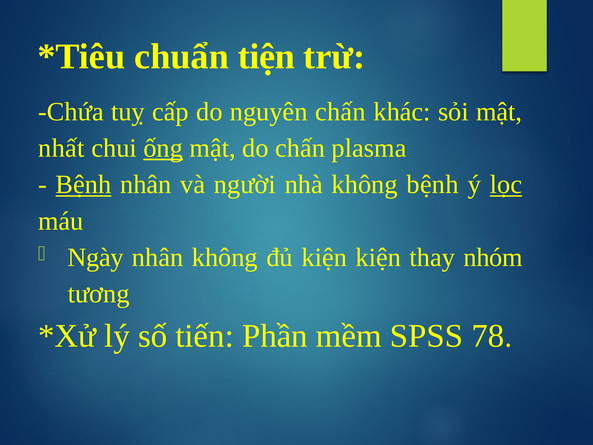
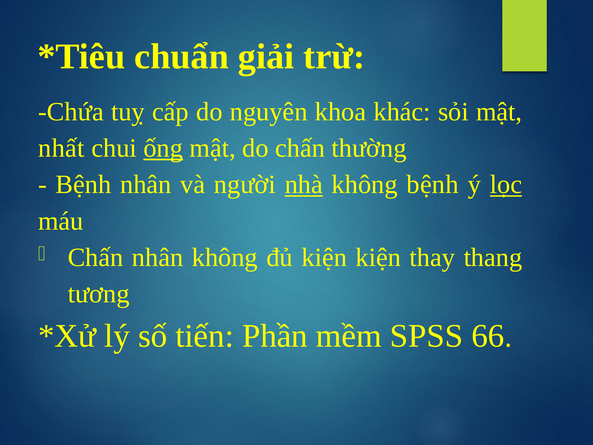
tiện: tiện -> giải (266, 57)
nguyên chấn: chấn -> khoa (341, 112)
plasma: plasma -> thường (369, 148)
Bệnh underline: present -> none (83, 185)
nhà underline: none -> present (304, 185)
Ngày: Ngày -> Chấn (96, 257)
nhóm: nhóm -> thang (493, 257)
78: 78 -> 66 (488, 336)
